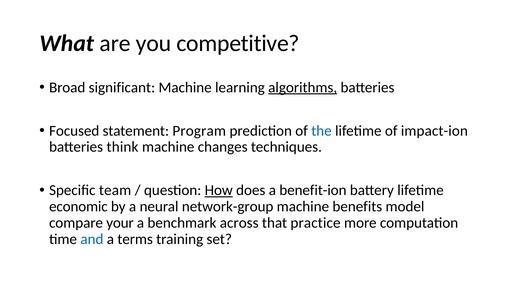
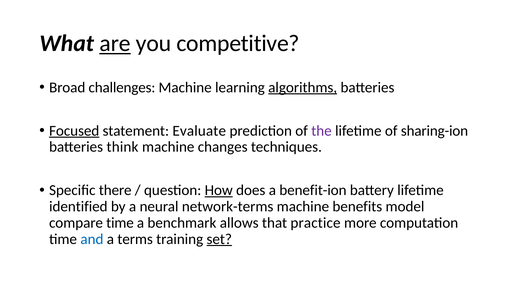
are underline: none -> present (115, 43)
significant: significant -> challenges (122, 87)
Focused underline: none -> present (74, 131)
Program: Program -> Evaluate (199, 131)
the colour: blue -> purple (321, 131)
impact-ion: impact-ion -> sharing-ion (434, 131)
team: team -> there (115, 190)
economic: economic -> identified (78, 206)
network-group: network-group -> network-terms (228, 206)
compare your: your -> time (120, 223)
across: across -> allows (239, 223)
set underline: none -> present (219, 239)
